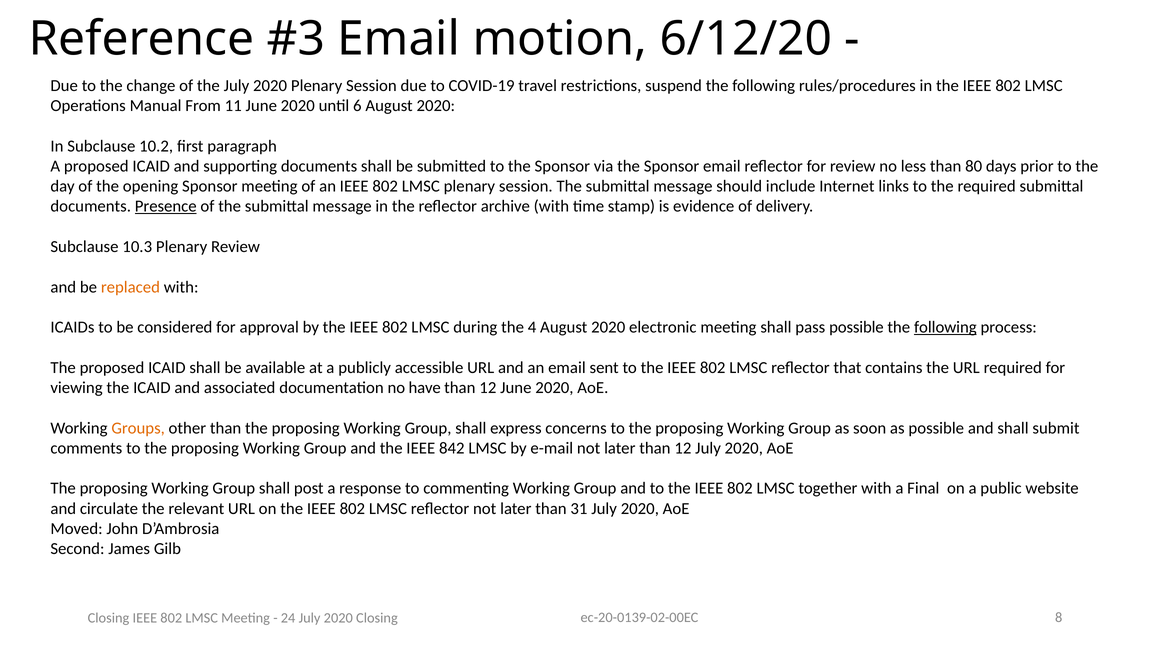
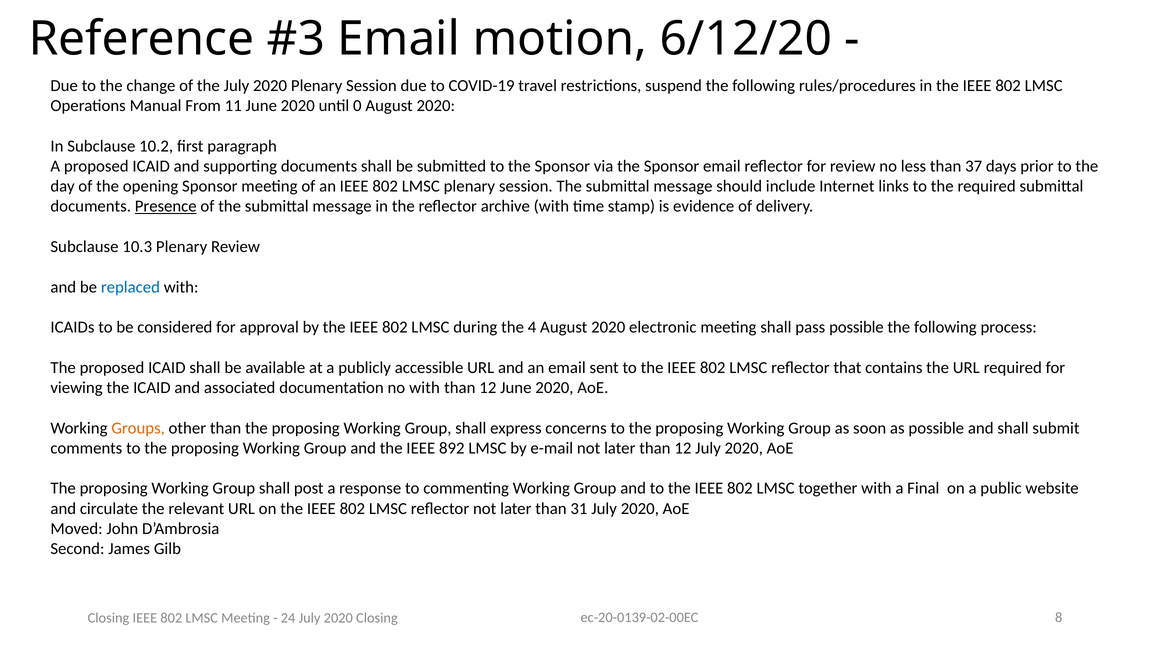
6: 6 -> 0 (357, 106)
80: 80 -> 37 (974, 166)
replaced colour: orange -> blue (130, 287)
following underline: present -> none (945, 327)
no have: have -> with (425, 388)
842: 842 -> 892 (452, 448)
